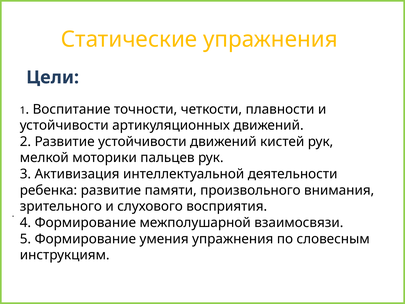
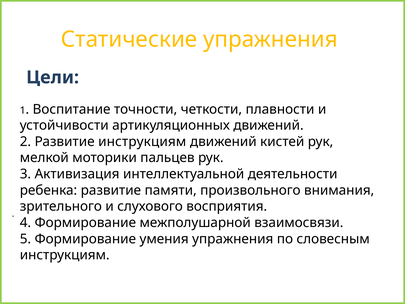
Развитие устойчивости: устойчивости -> инструкциям (142, 142)
